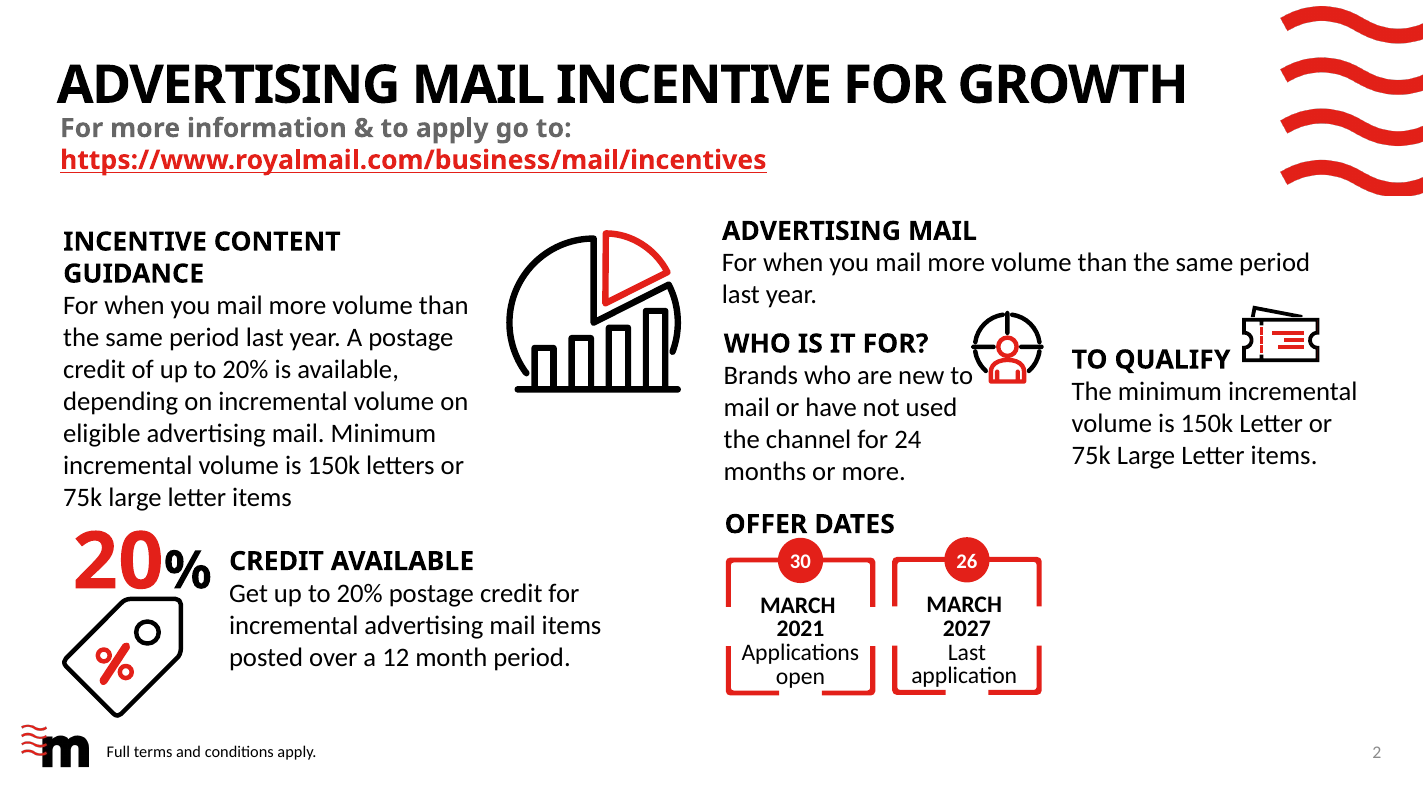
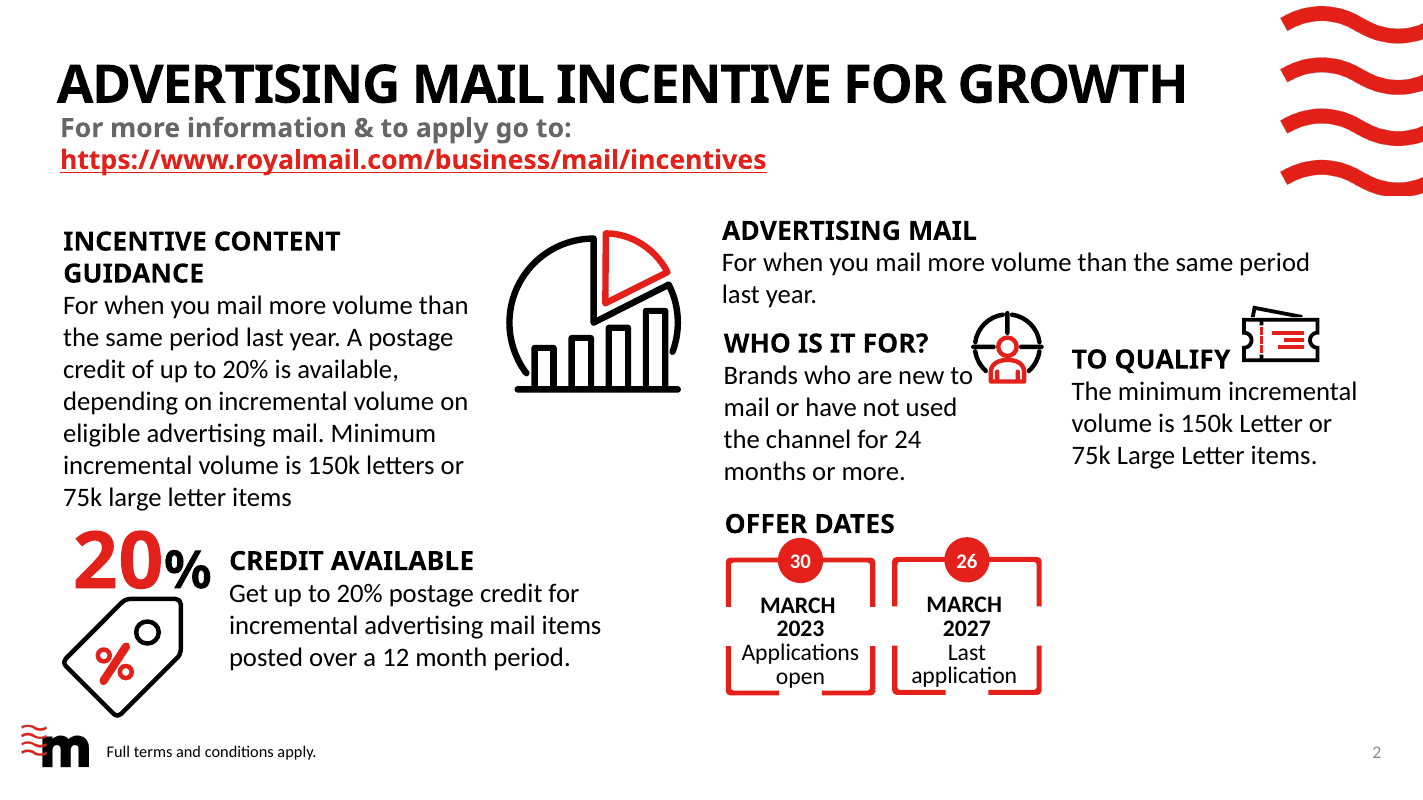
2021: 2021 -> 2023 (801, 629)
